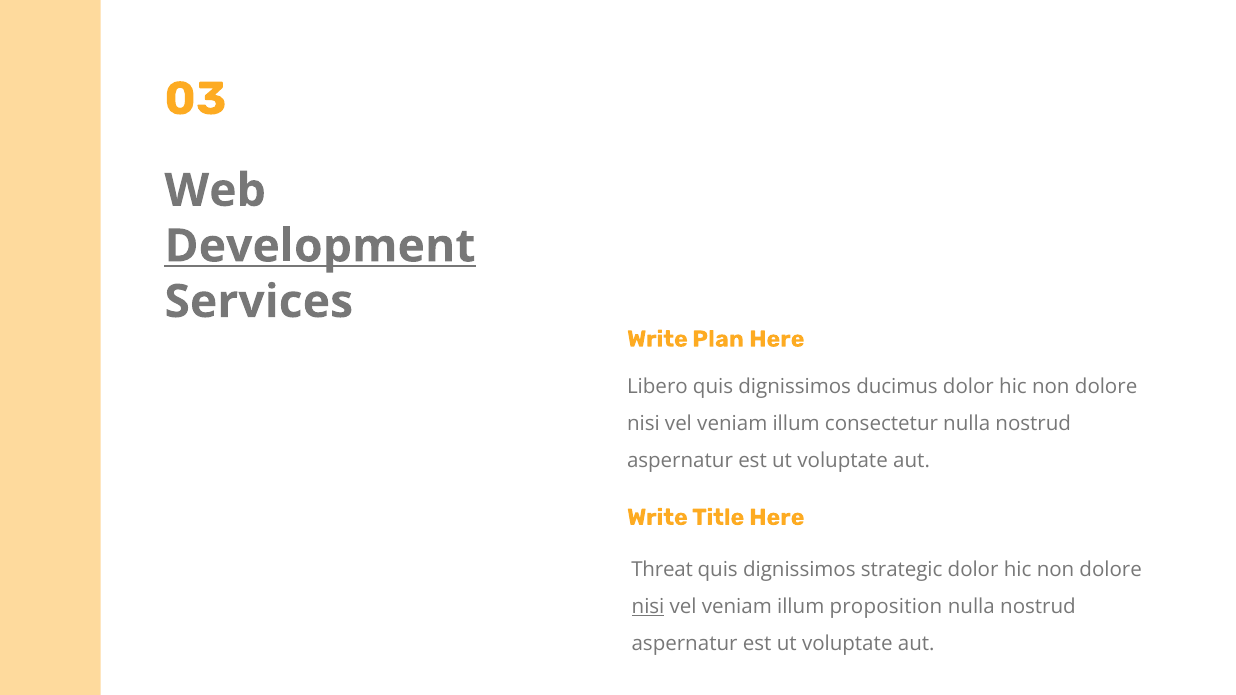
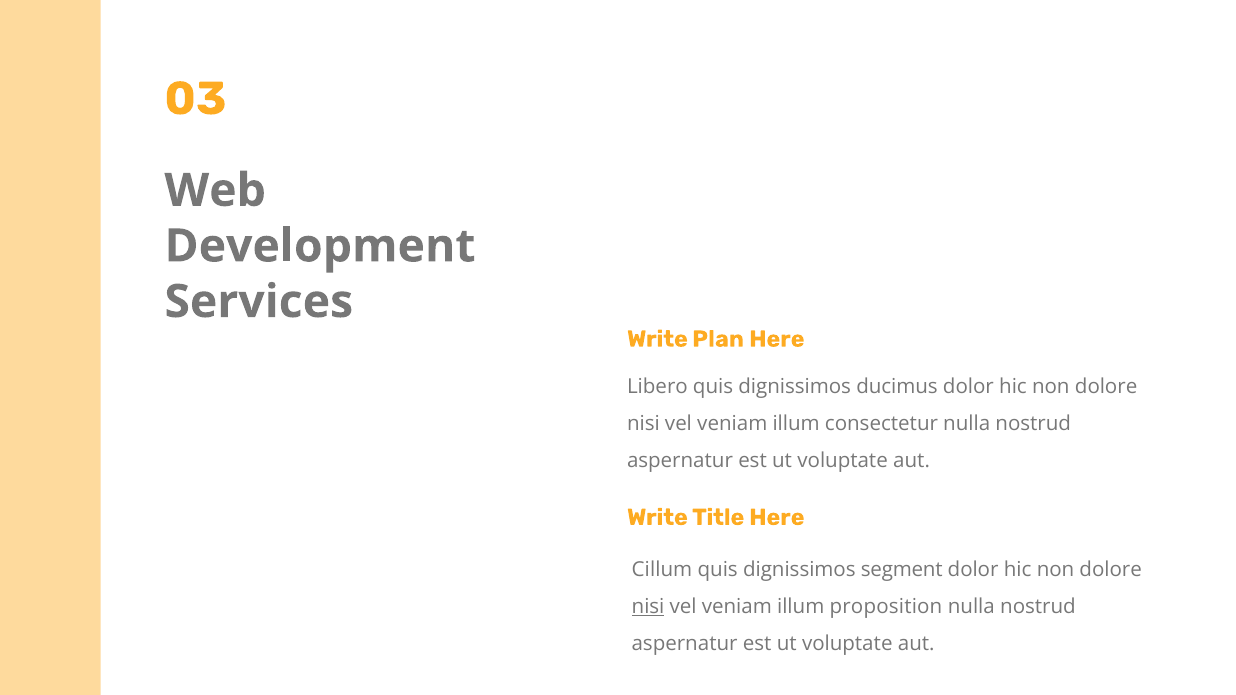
Development underline: present -> none (320, 246)
Threat: Threat -> Cillum (662, 570)
strategic: strategic -> segment (902, 570)
